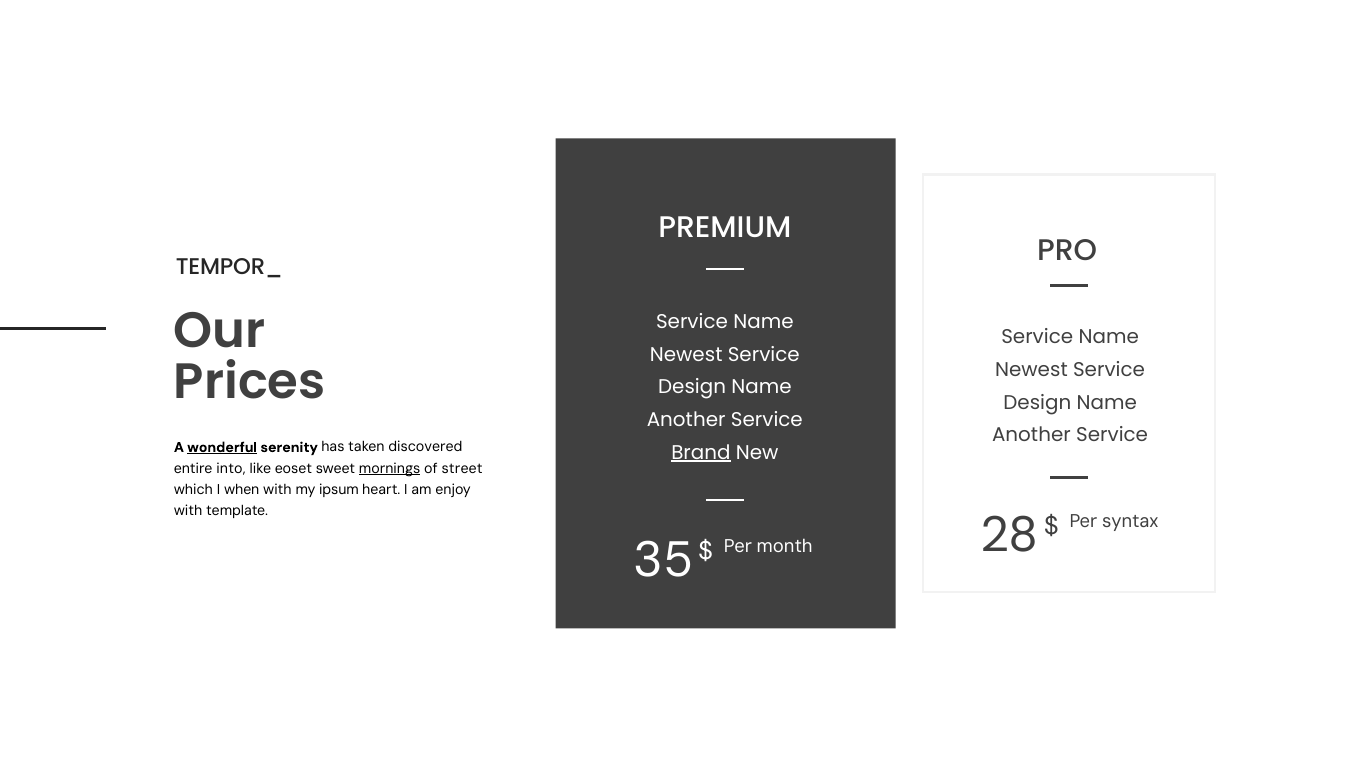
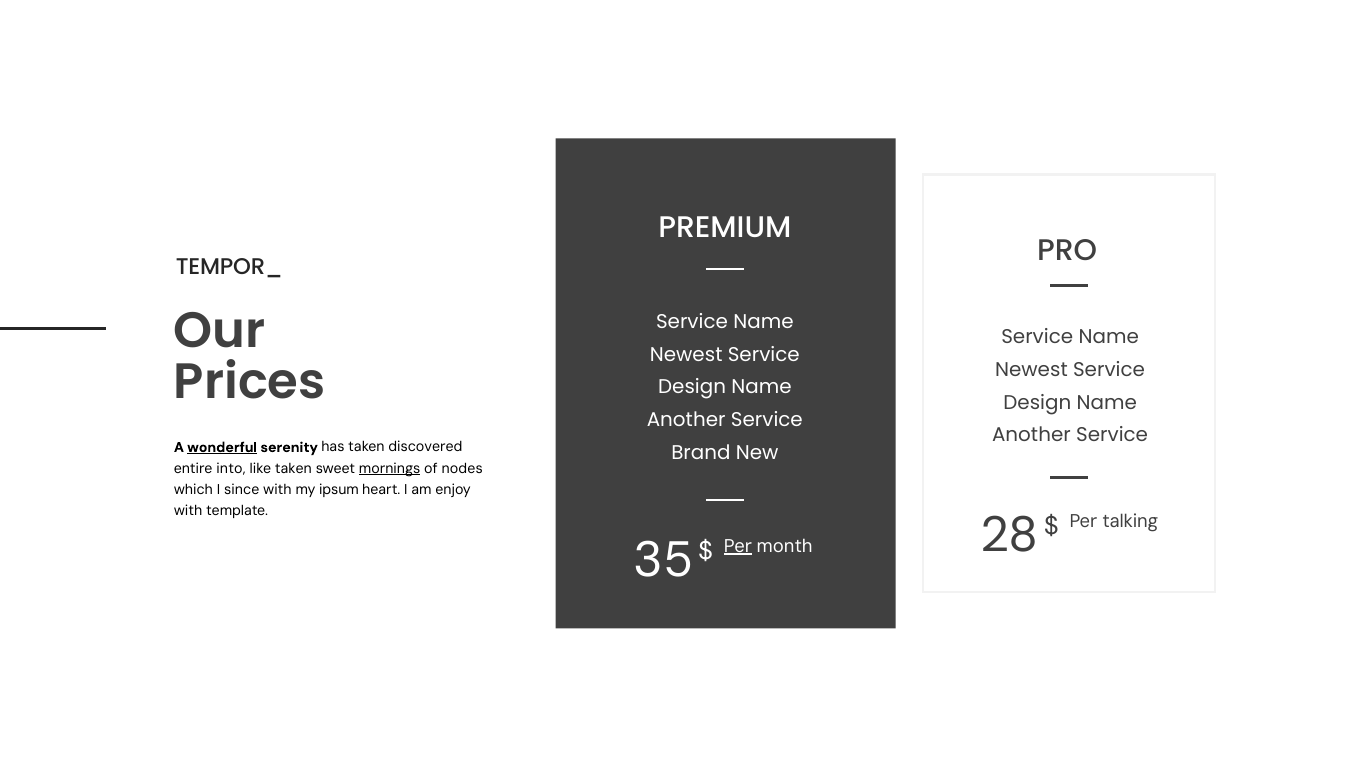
Brand underline: present -> none (701, 453)
like eoset: eoset -> taken (293, 469)
street: street -> nodes (462, 469)
when: when -> since (242, 490)
syntax: syntax -> talking (1130, 522)
Per underline: none -> present (738, 547)
